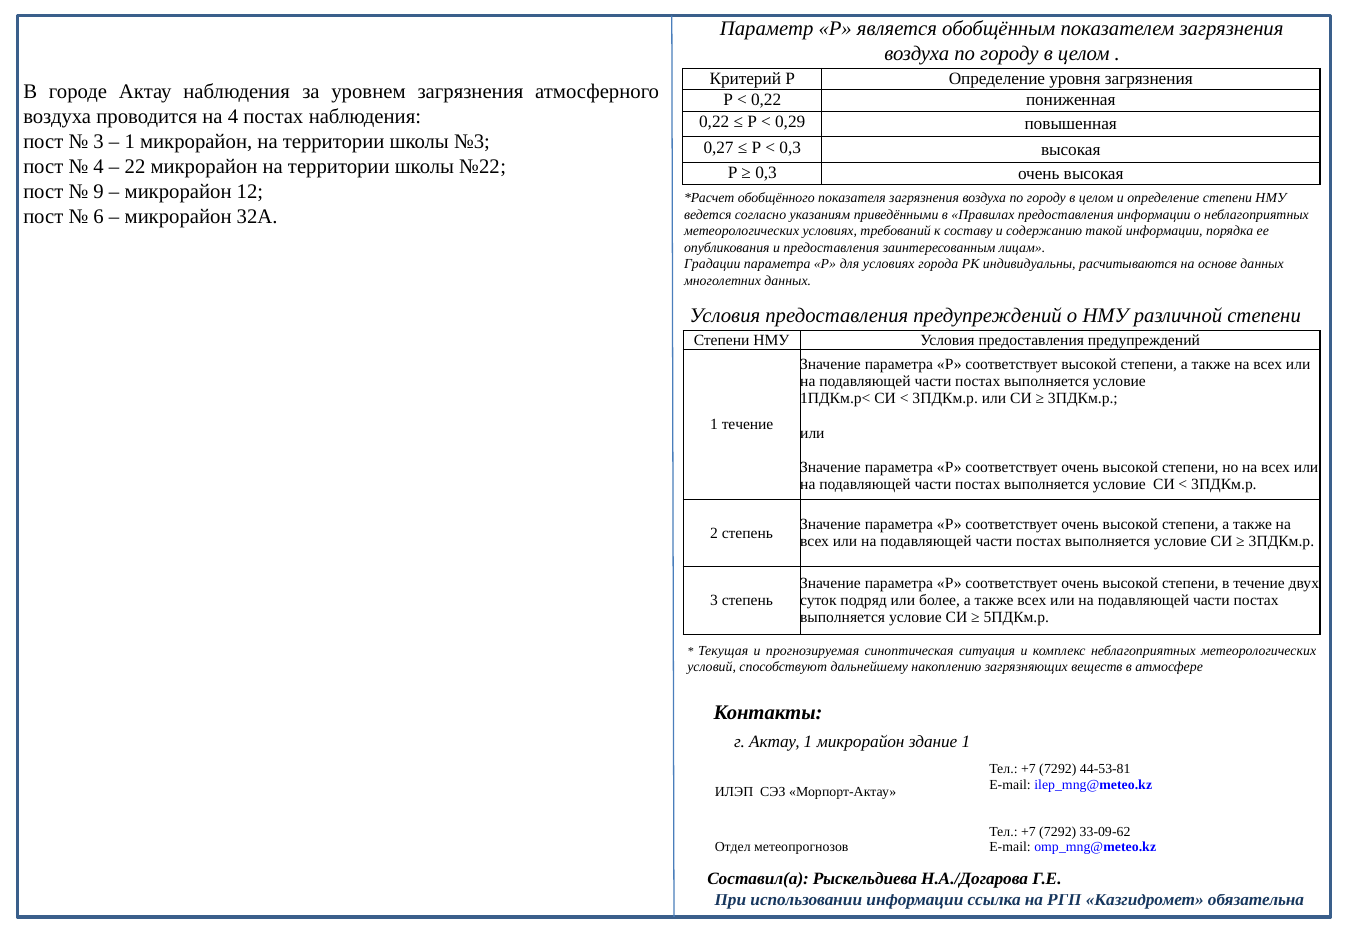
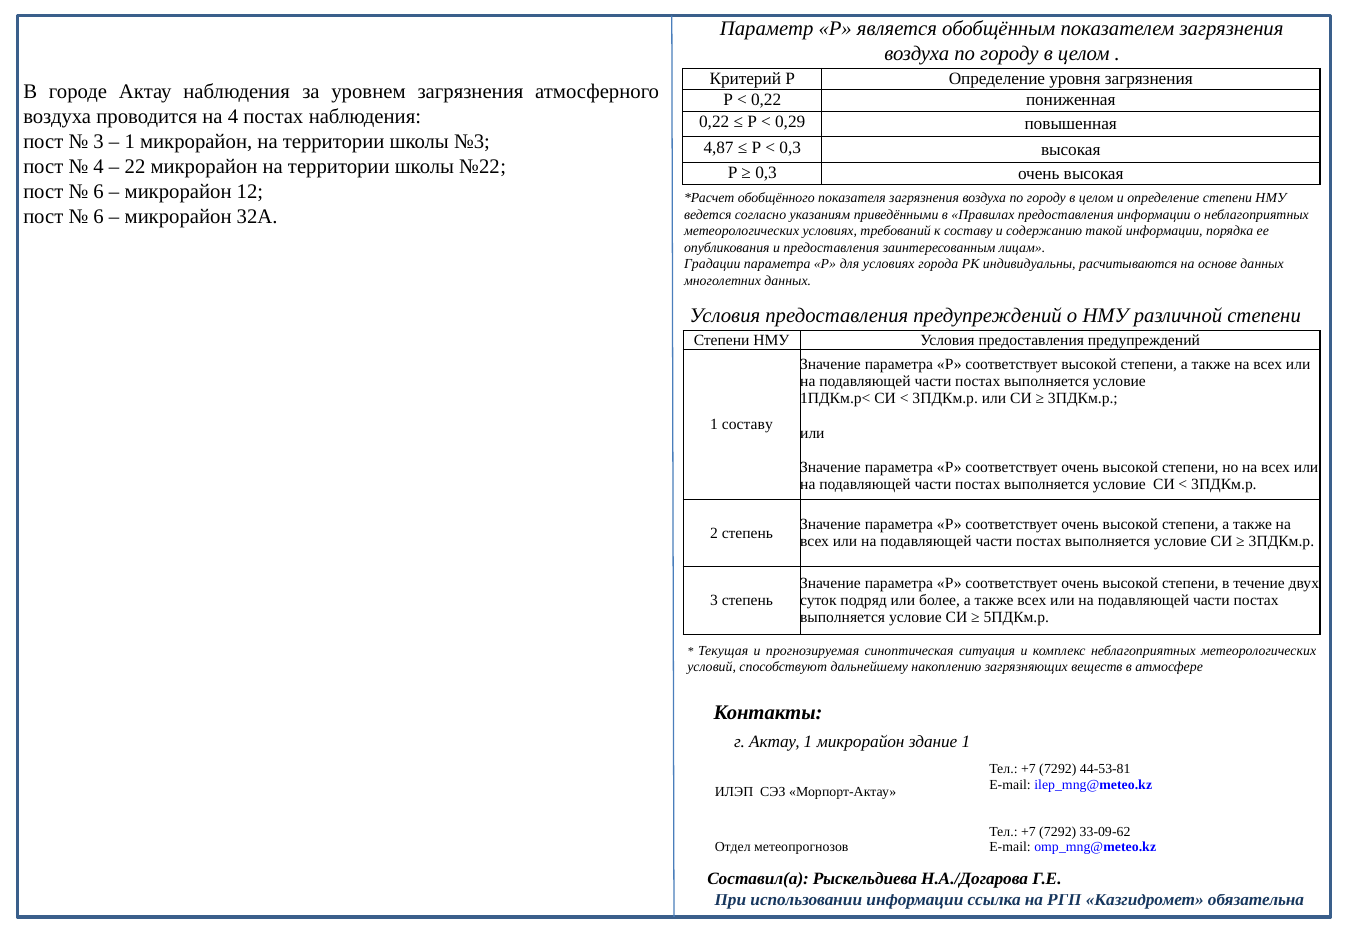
0,27: 0,27 -> 4,87 (719, 148)
9: 9 -> 6 (99, 192)
1 течение: течение -> составу (747, 425)
